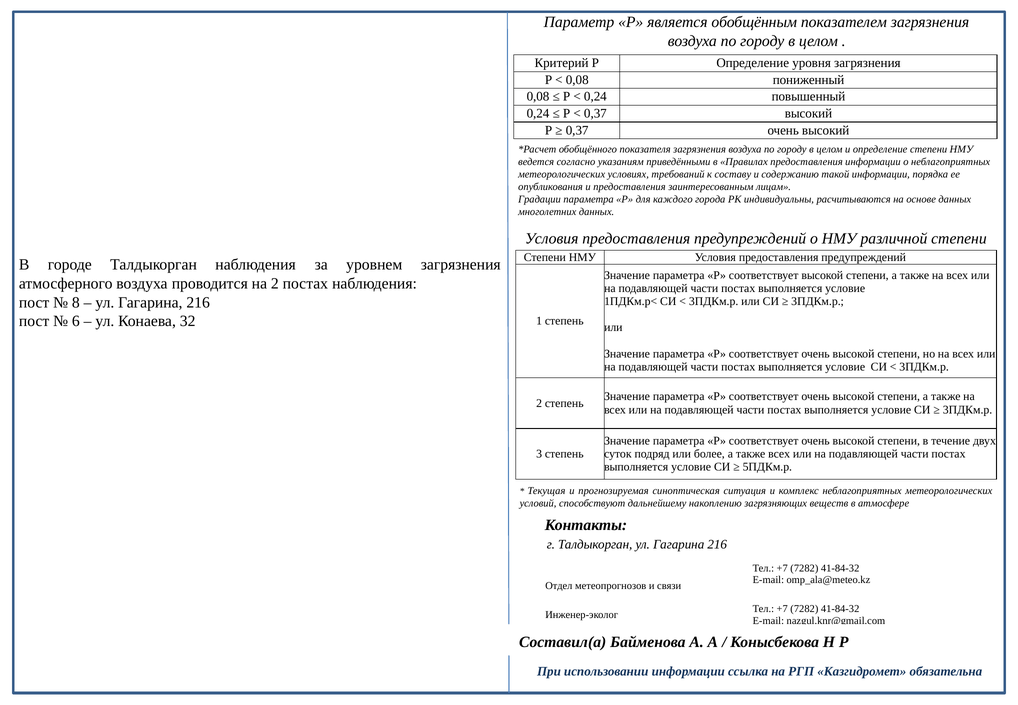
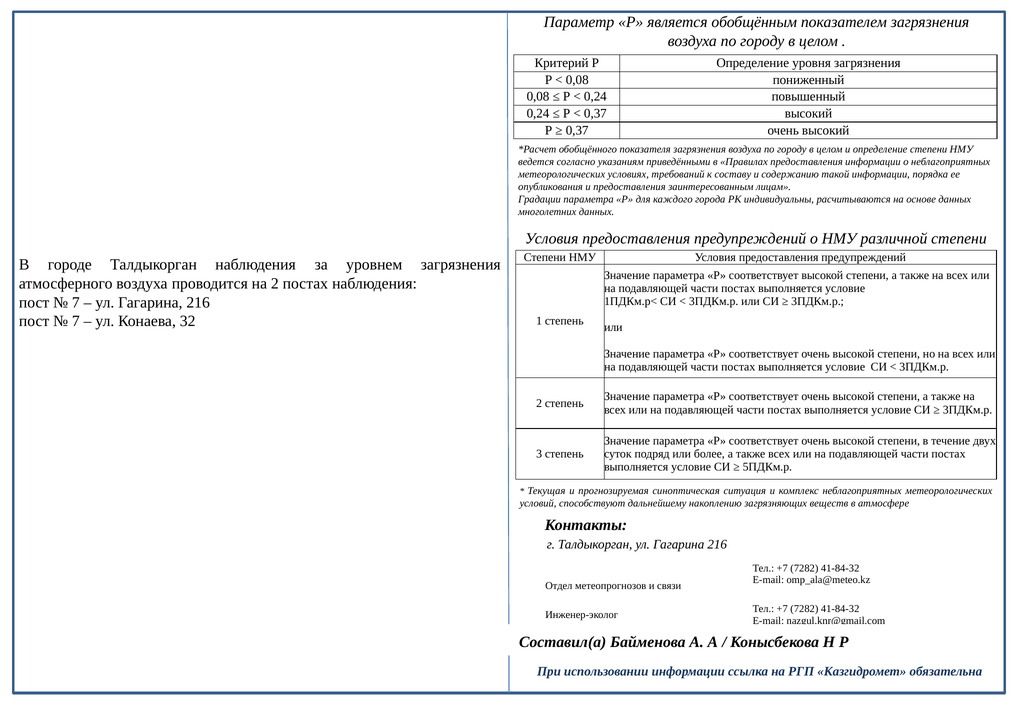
8: 8 -> 7 (76, 302)
6: 6 -> 7 (76, 321)
